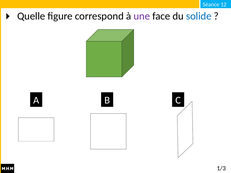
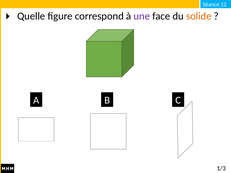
solide colour: blue -> orange (199, 16)
